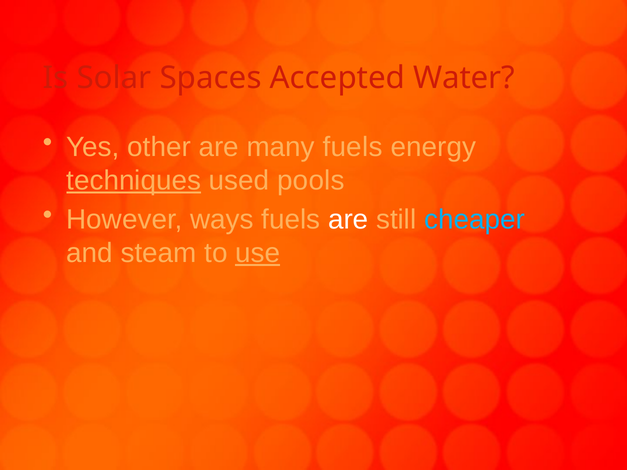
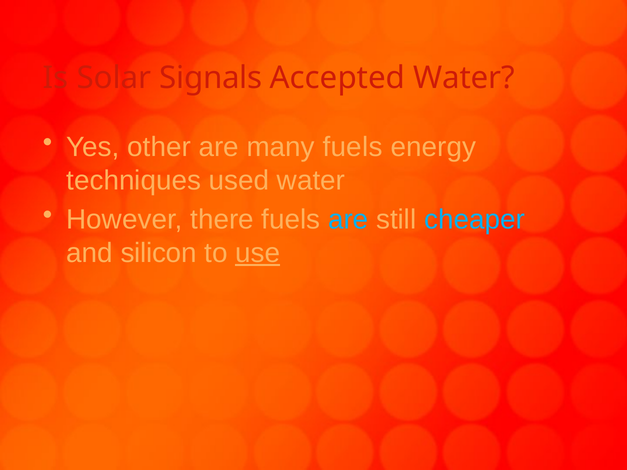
Spaces: Spaces -> Signals (211, 78)
techniques underline: present -> none (134, 181)
used pools: pools -> water (311, 181)
ways: ways -> there (222, 220)
are colour: white -> light blue (348, 220)
steam: steam -> silicon (159, 253)
